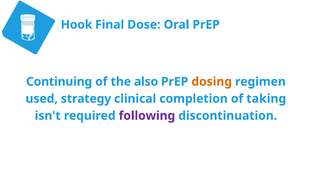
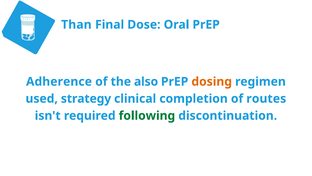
Hook: Hook -> Than (76, 25)
Continuing: Continuing -> Adherence (59, 81)
taking: taking -> routes (266, 98)
following colour: purple -> green (147, 115)
